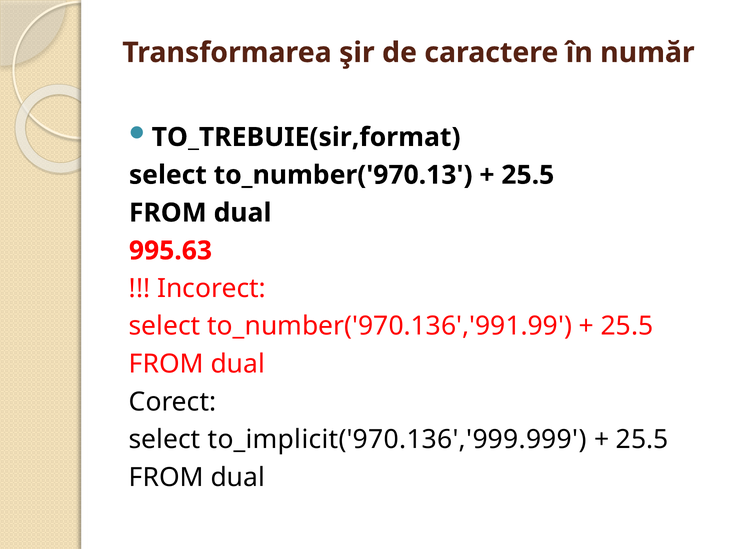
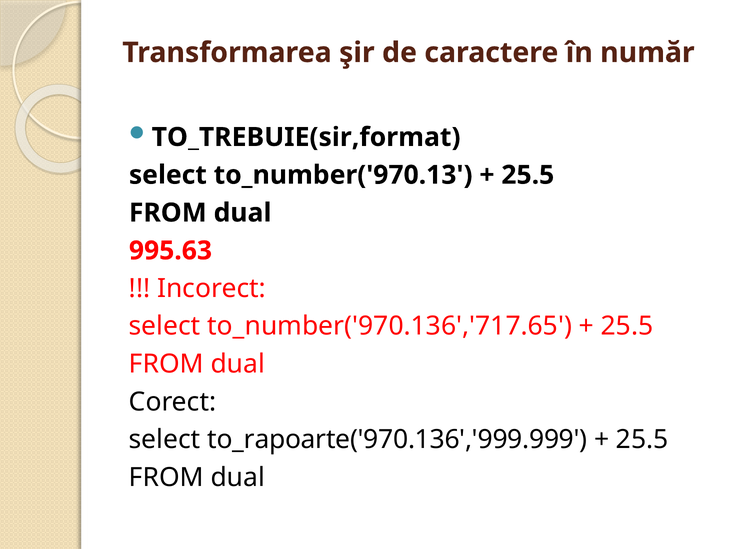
to_number('970.136','991.99: to_number('970.136','991.99 -> to_number('970.136','717.65 (390, 327)
to_implicit('970.136','999.999: to_implicit('970.136','999.999 -> to_rapoarte('970.136','999.999 (397, 440)
